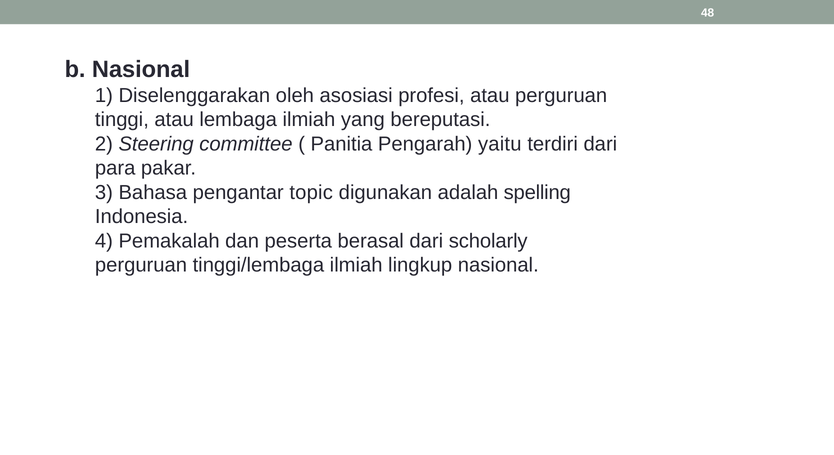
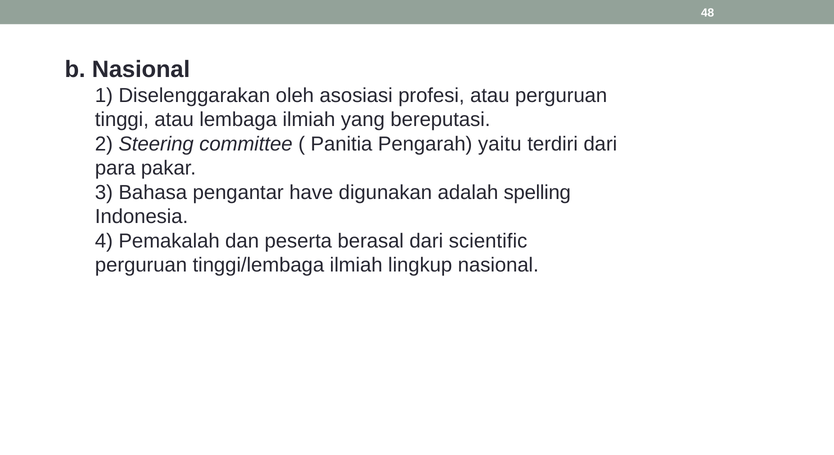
topic: topic -> have (311, 192)
scholarly: scholarly -> scientific (488, 241)
